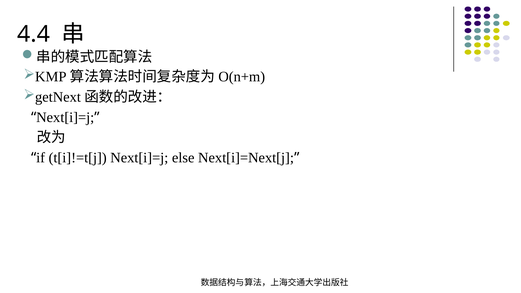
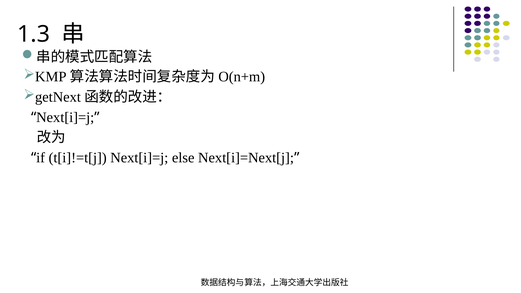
4.4: 4.4 -> 1.3 (34, 34)
